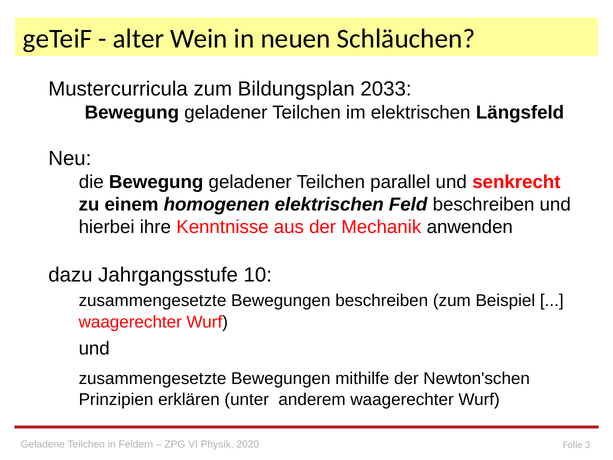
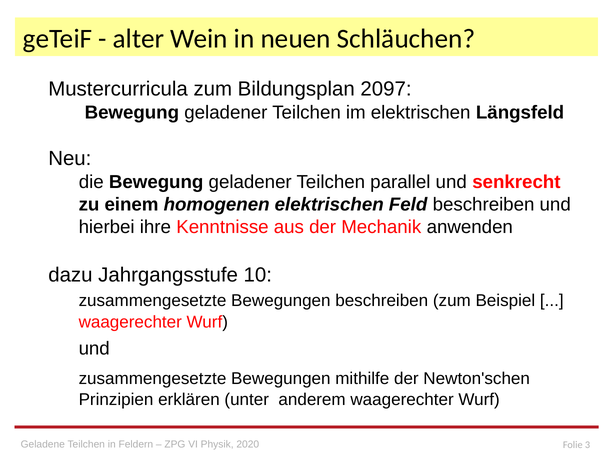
2033: 2033 -> 2097 (386, 89)
